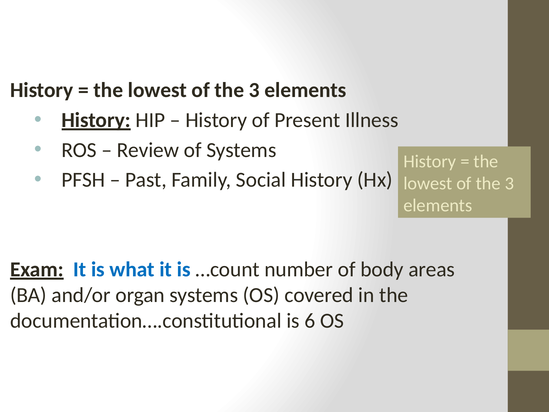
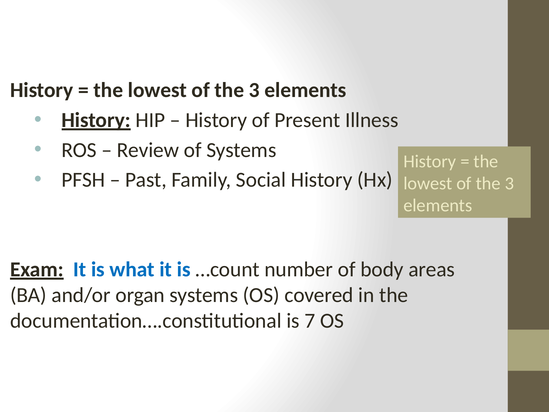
6: 6 -> 7 (310, 320)
